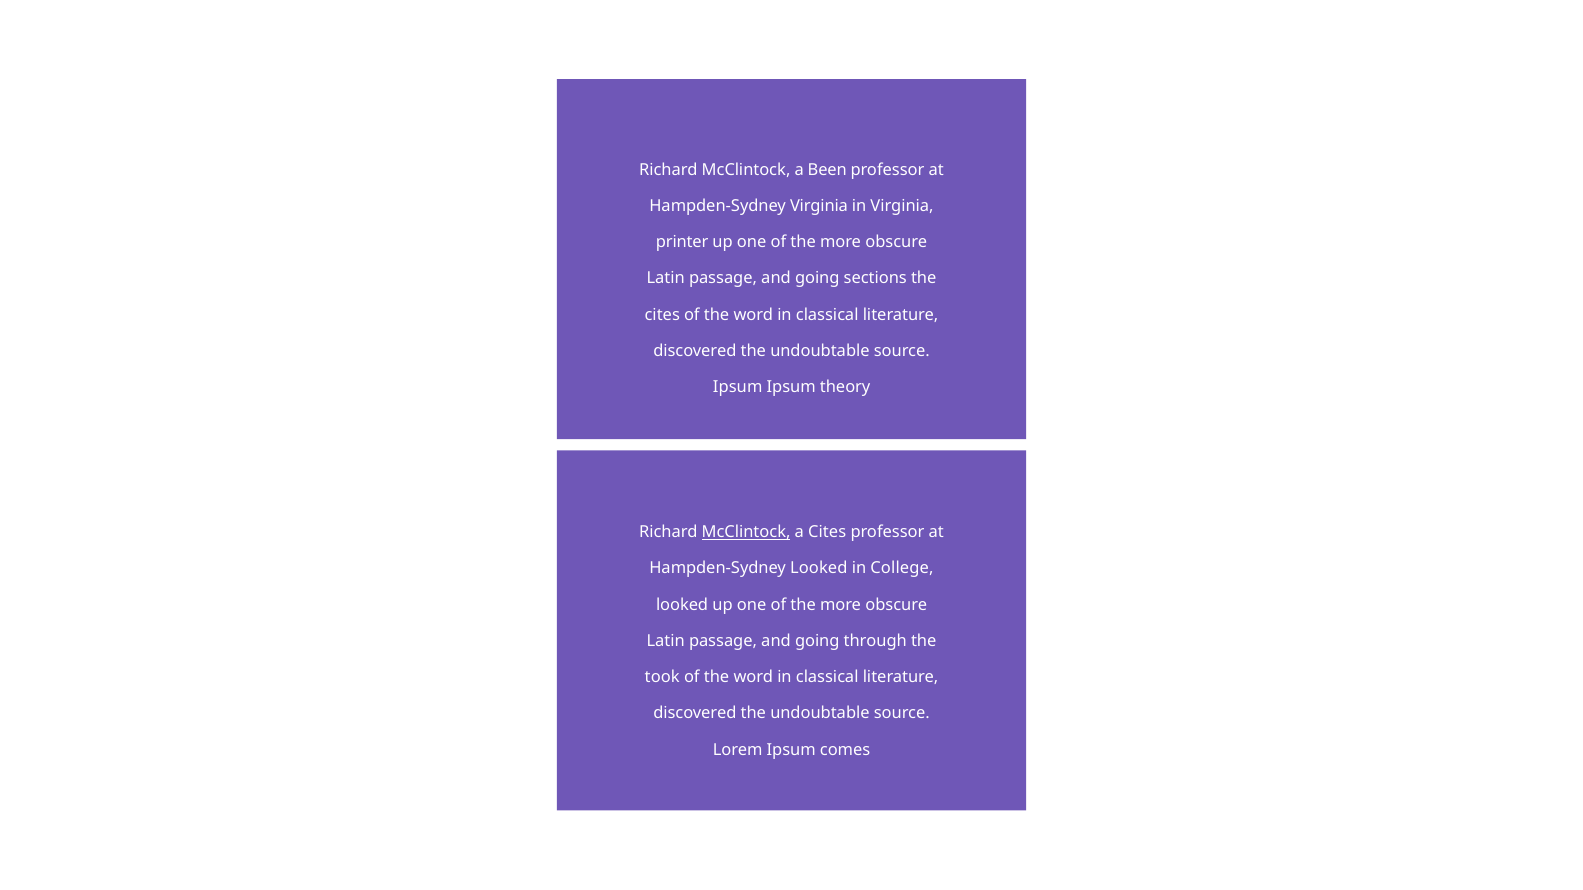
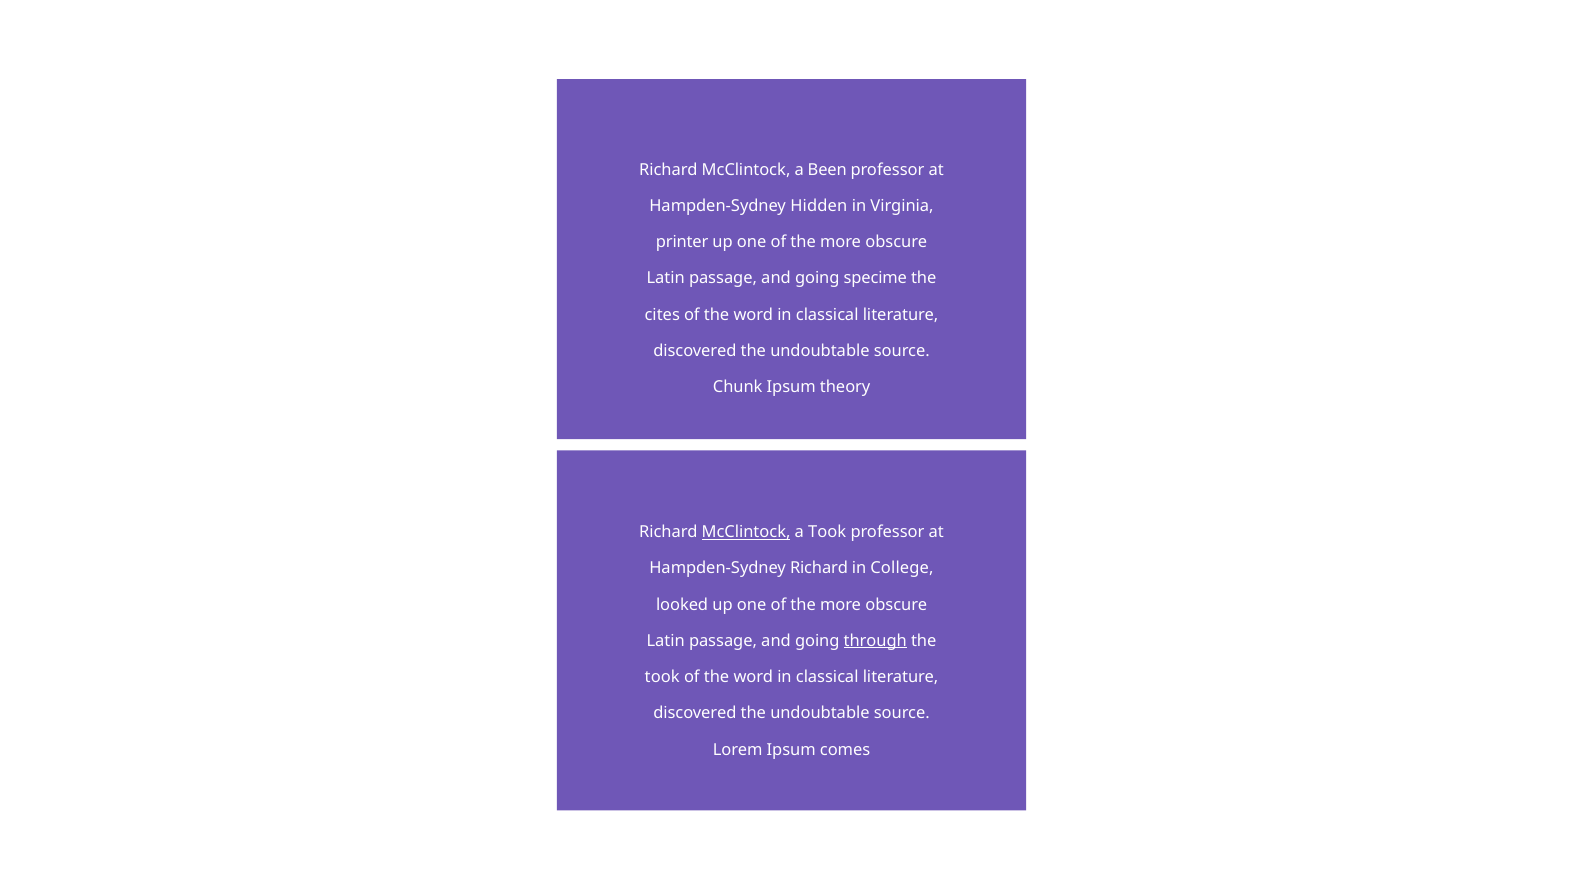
Hampden-Sydney Virginia: Virginia -> Hidden (819, 206)
sections: sections -> specime (875, 279)
Ipsum: Ipsum -> Chunk (738, 387)
a Cites: Cites -> Took (827, 532)
Hampden-Sydney Looked: Looked -> Richard (819, 569)
through underline: none -> present (875, 641)
